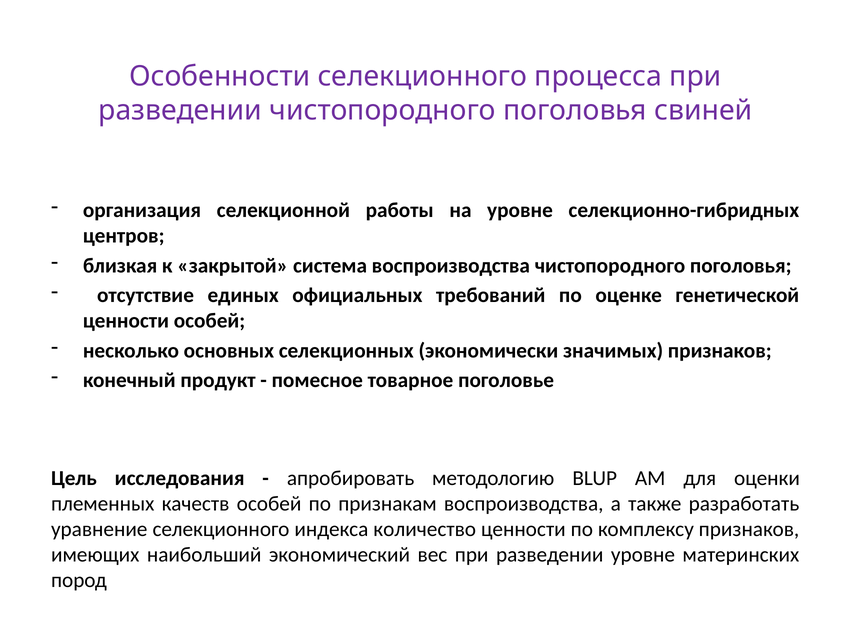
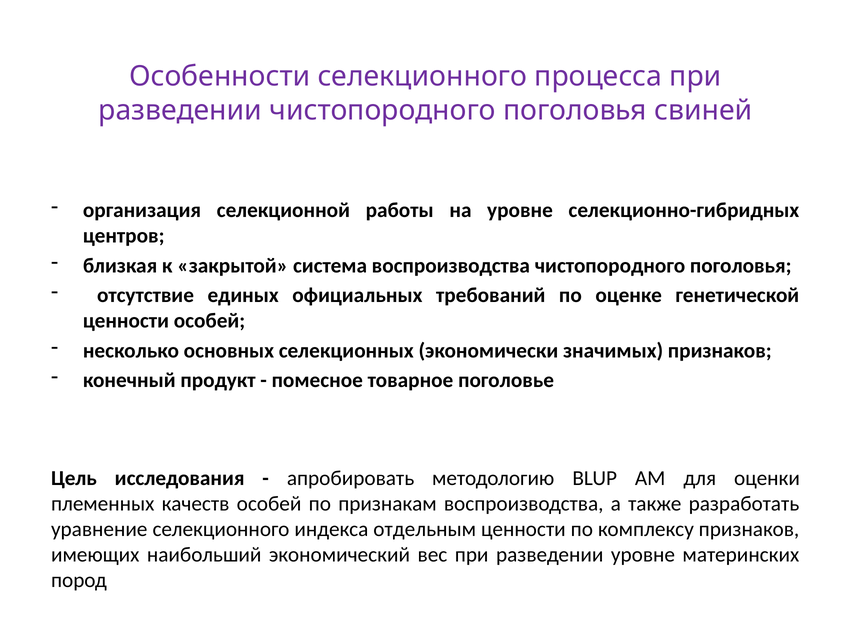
количество: количество -> отдельным (425, 529)
